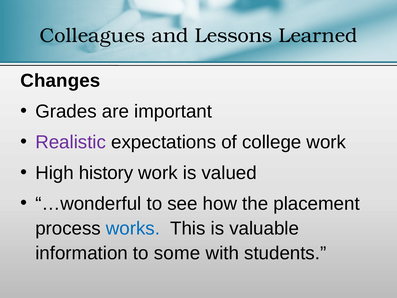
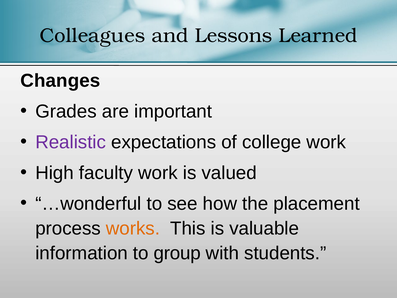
history: history -> faculty (106, 173)
works colour: blue -> orange (133, 228)
some: some -> group (177, 253)
